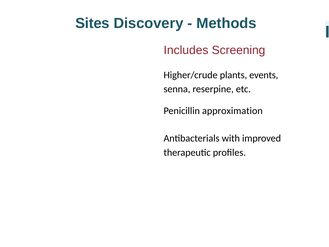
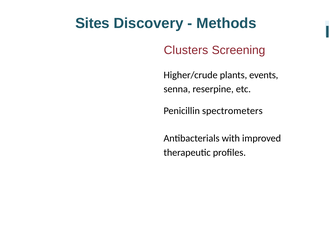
Includes: Includes -> Clusters (186, 50)
approximation: approximation -> spectrometers (232, 111)
